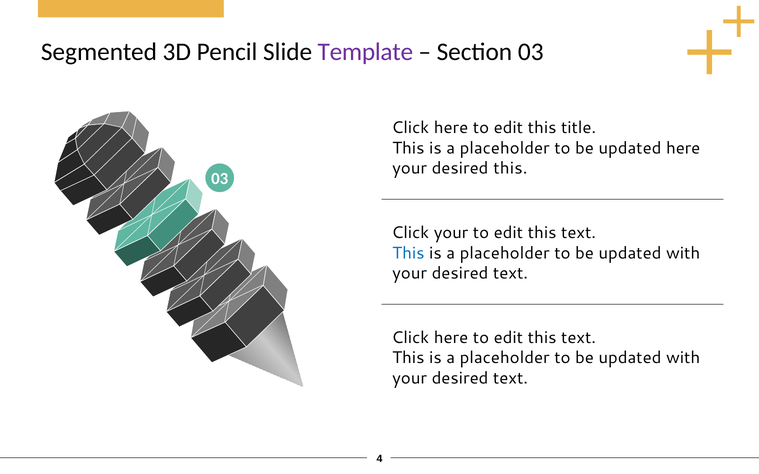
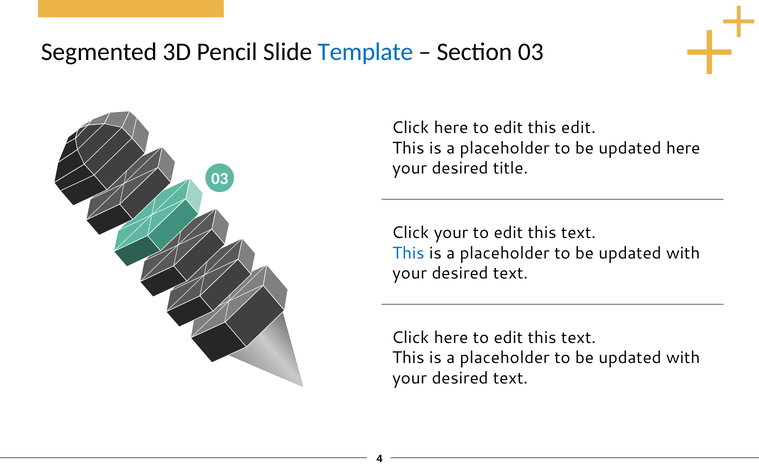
Template colour: purple -> blue (365, 52)
this title: title -> edit (578, 128)
desired this: this -> title (511, 168)
